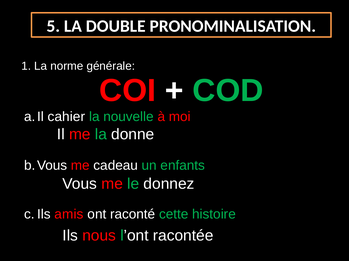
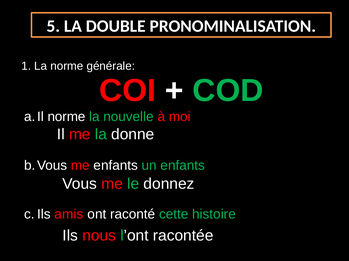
cahier: cahier -> norme (67, 117)
me cadeau: cadeau -> enfants (116, 166)
